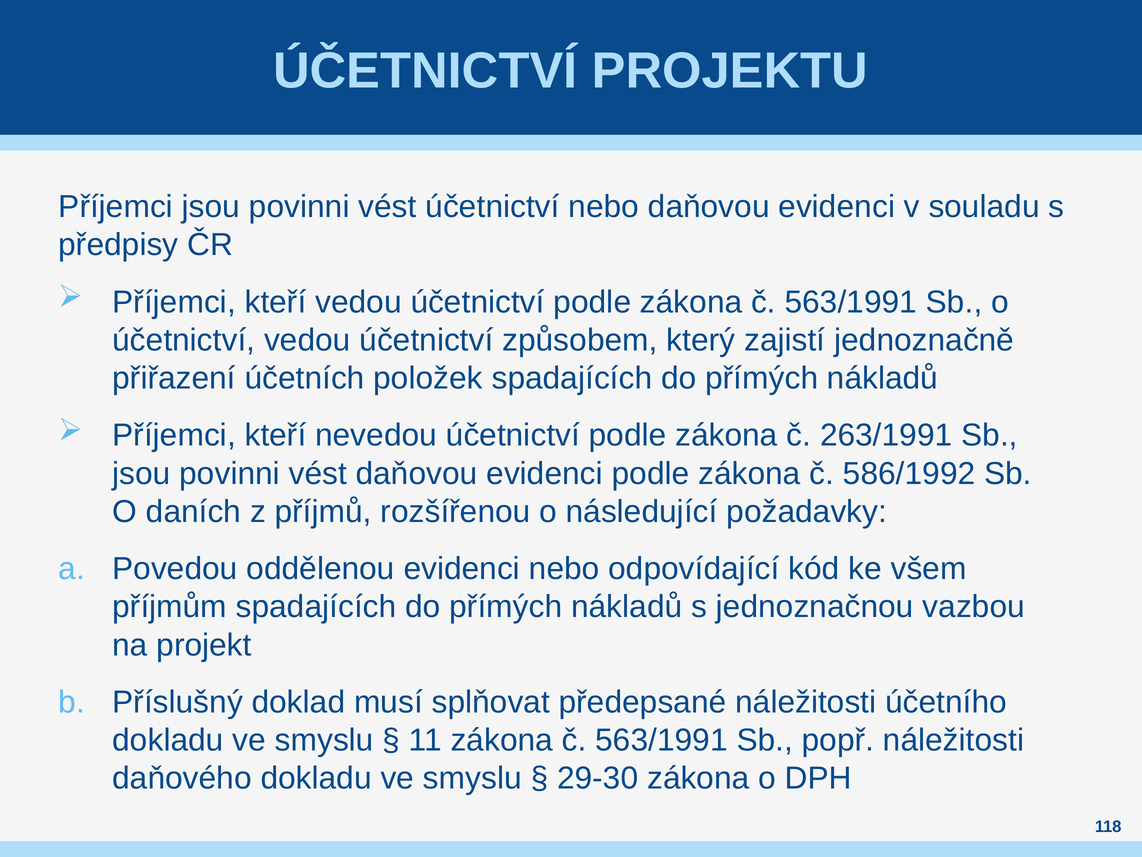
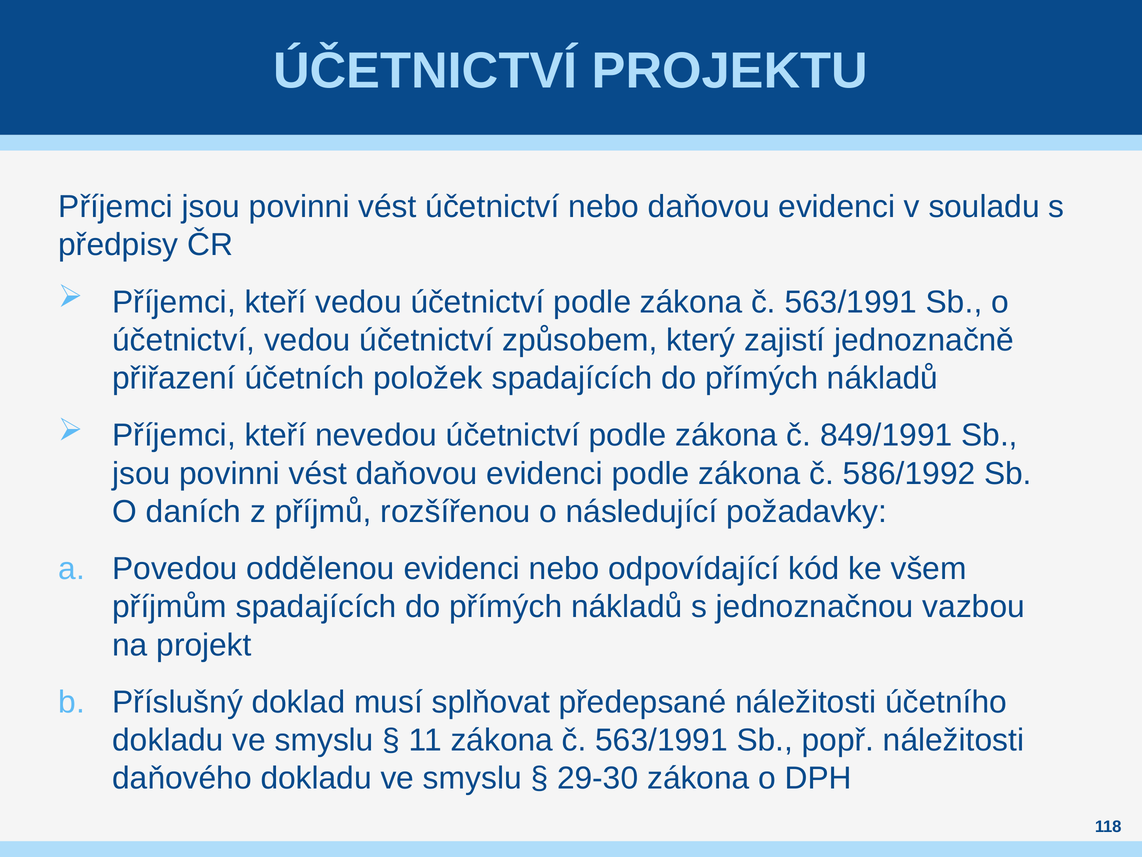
263/1991: 263/1991 -> 849/1991 (886, 435)
